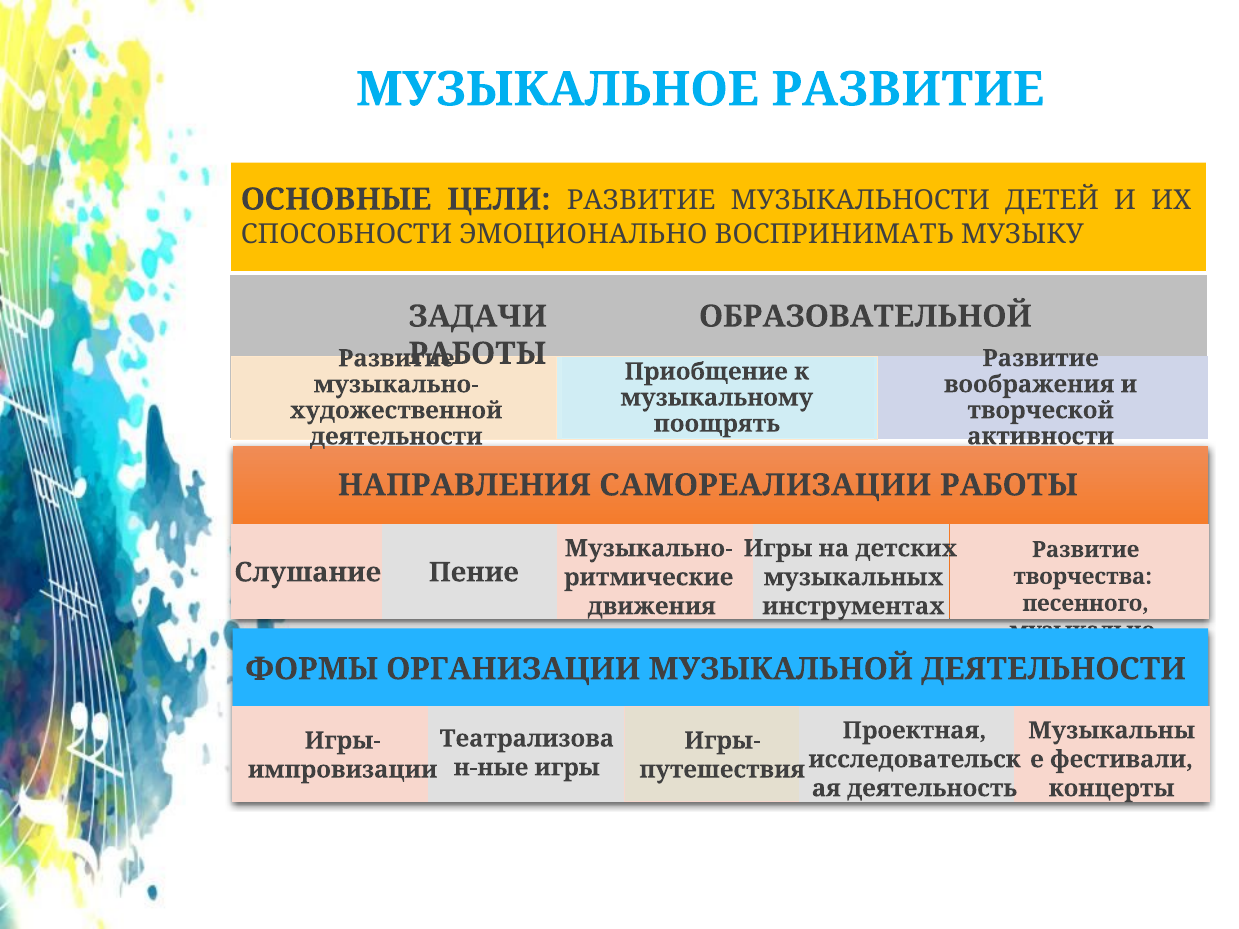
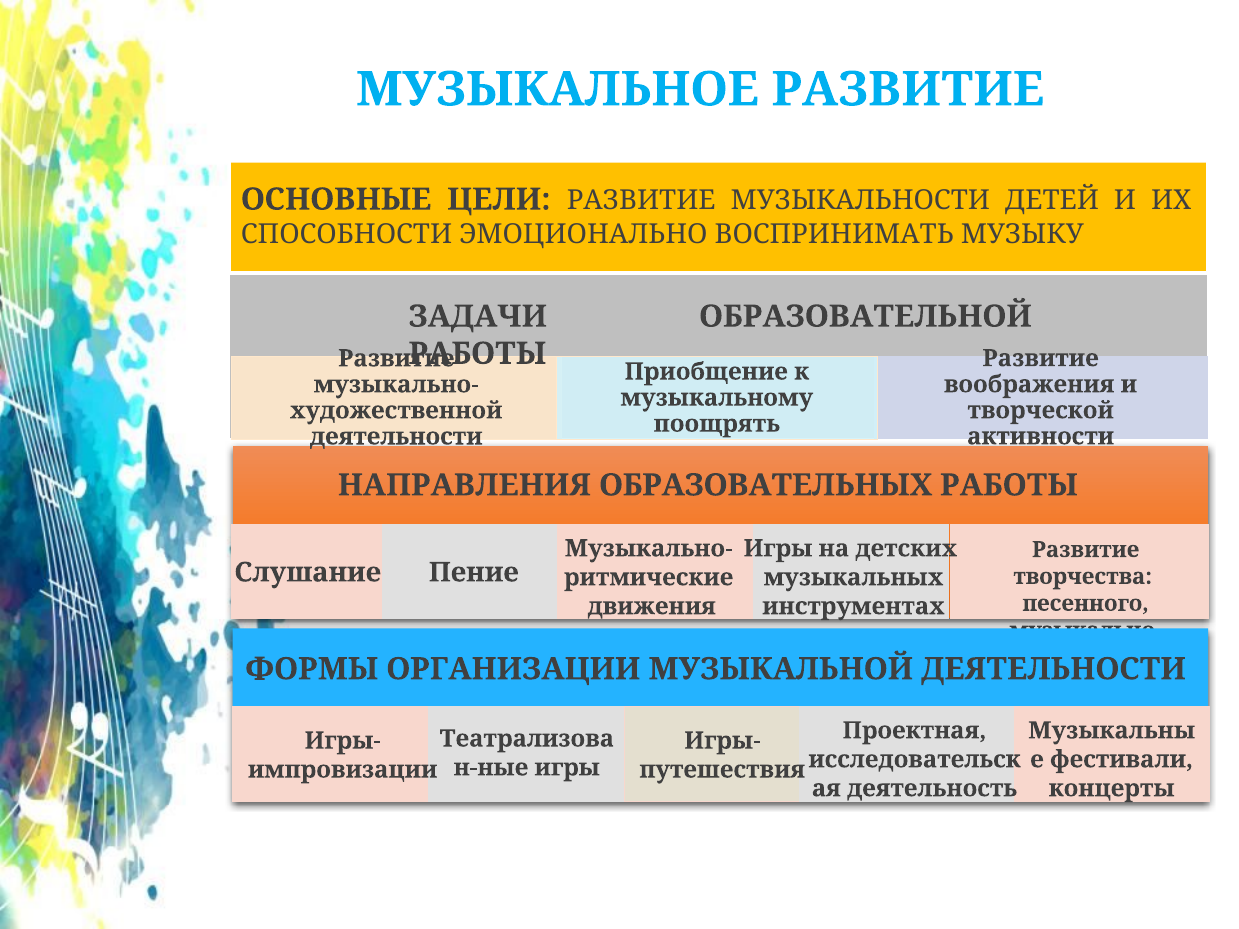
САМОРЕАЛИЗАЦИИ: САМОРЕАЛИЗАЦИИ -> ОБРАЗОВАТЕЛЬНЫХ (766, 485)
